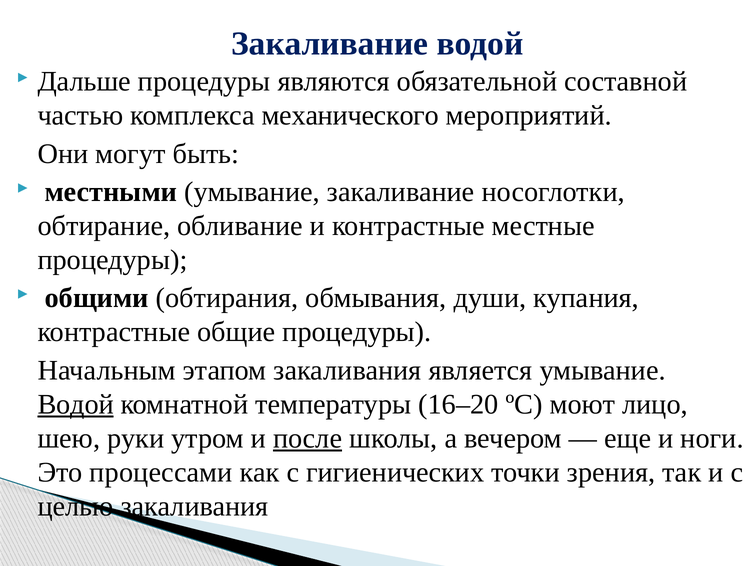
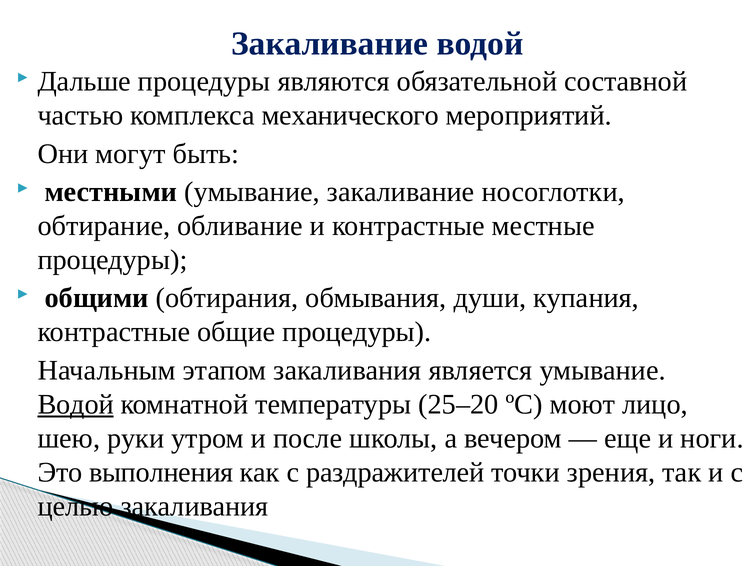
16–20: 16–20 -> 25–20 (458, 404)
после underline: present -> none (308, 438)
процессами: процессами -> выполнения (161, 472)
гигиенических: гигиенических -> раздражителей (395, 472)
